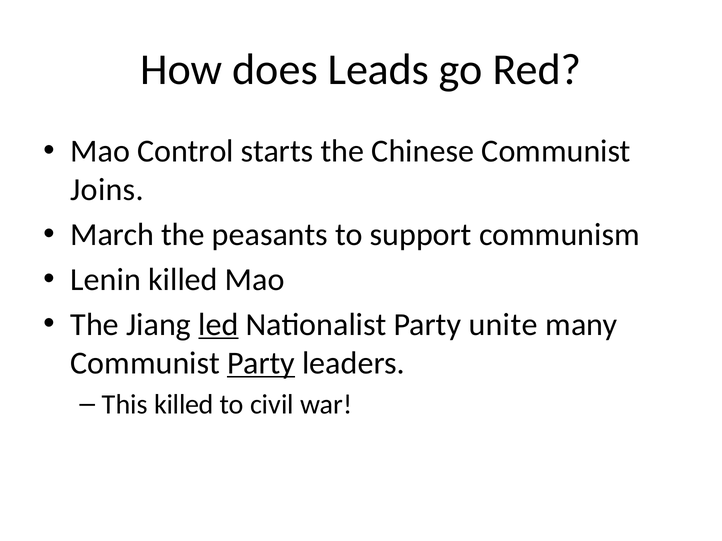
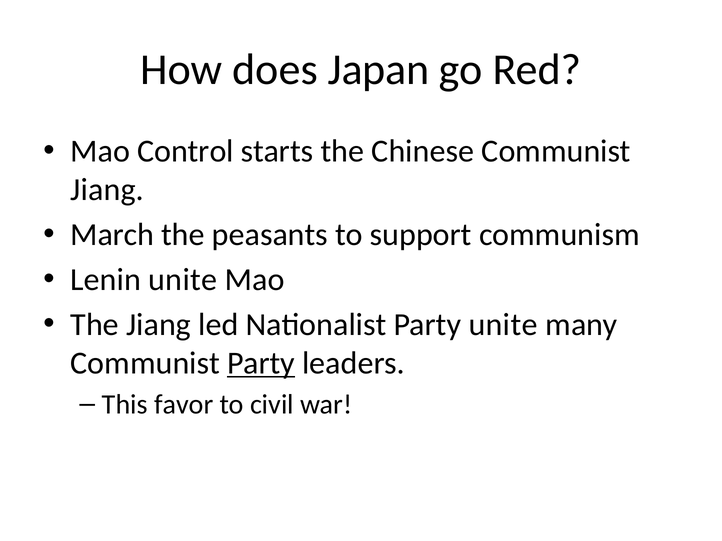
Leads: Leads -> Japan (379, 70)
Joins: Joins -> Jiang (107, 190)
Lenin killed: killed -> unite (183, 280)
led underline: present -> none (218, 325)
This killed: killed -> favor (184, 405)
